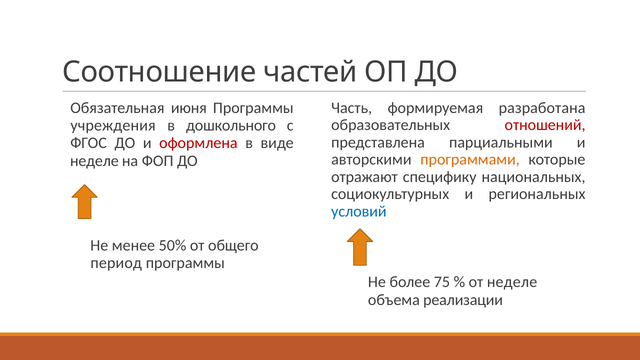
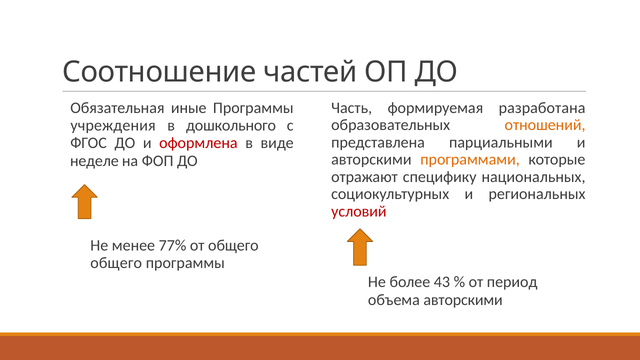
июня: июня -> иные (189, 108)
отношений colour: red -> orange (545, 125)
условий colour: blue -> red (359, 211)
50%: 50% -> 77% (173, 245)
период: период -> общего (116, 263)
75: 75 -> 43 (442, 282)
от неделе: неделе -> период (512, 282)
объема реализации: реализации -> авторскими (463, 300)
